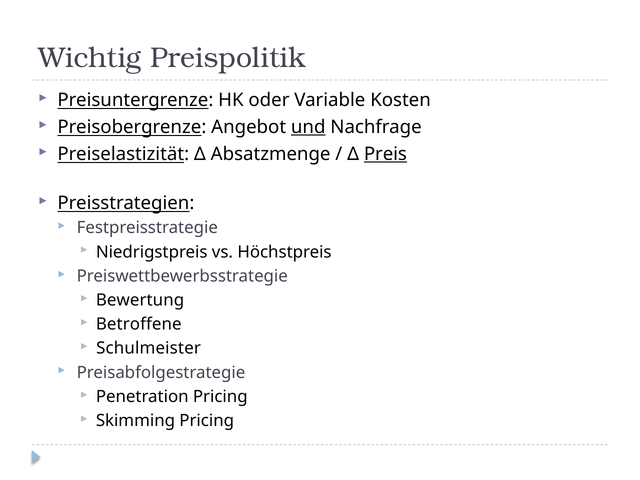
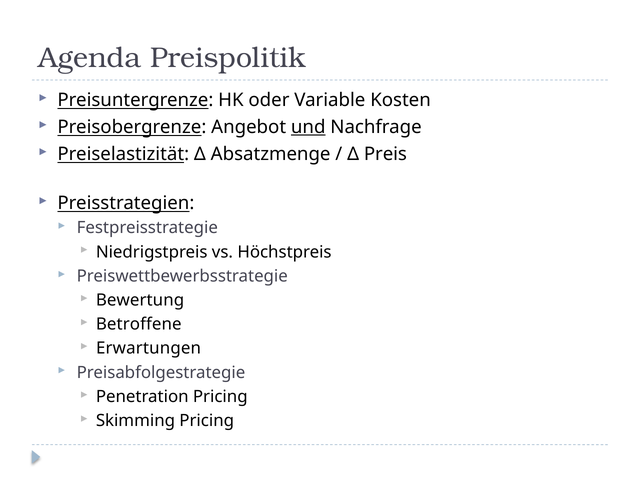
Wichtig: Wichtig -> Agenda (90, 58)
Preis underline: present -> none (385, 154)
Schulmeister: Schulmeister -> Erwartungen (149, 348)
